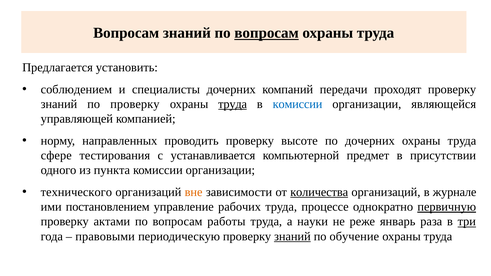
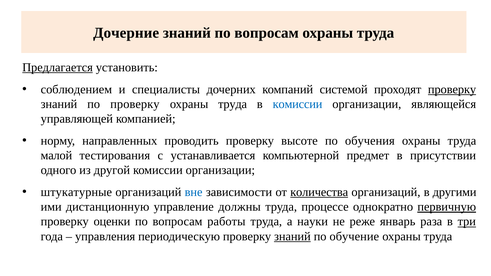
Вопросам: Вопросам -> Дочерние (126, 33)
вопросам underline: present -> none (267, 33)
Предлагается underline: none -> present (58, 68)
передачи: передачи -> системой (344, 90)
проверку underline: none -> present (452, 90)
труда underline: present -> none (233, 104)
по дочерних: дочерних -> обучения (370, 141)
сфере: сфере -> малой (56, 156)
пункта: пункта -> другой (112, 170)
технического: технического -> штукатурные (76, 192)
вне colour: orange -> blue (194, 192)
журнале: журнале -> другими (455, 192)
постановлением: постановлением -> дистанционную (108, 207)
рабочих: рабочих -> должны (239, 207)
актами: актами -> оценки (112, 222)
правовыми: правовыми -> управления (105, 237)
